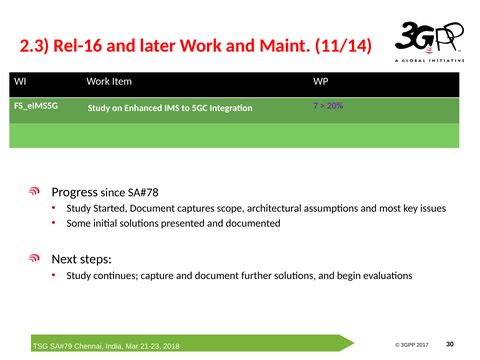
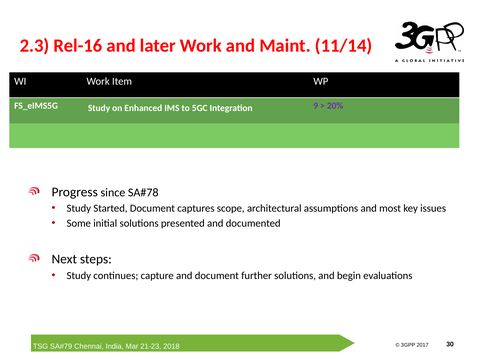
7: 7 -> 9 (316, 106)
